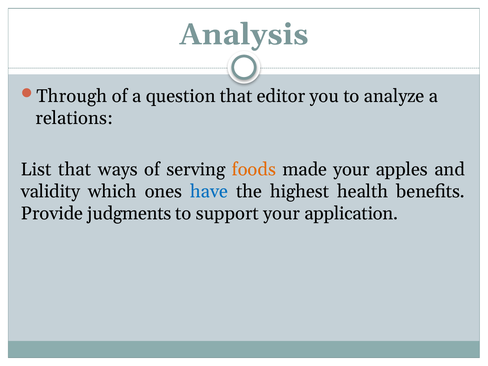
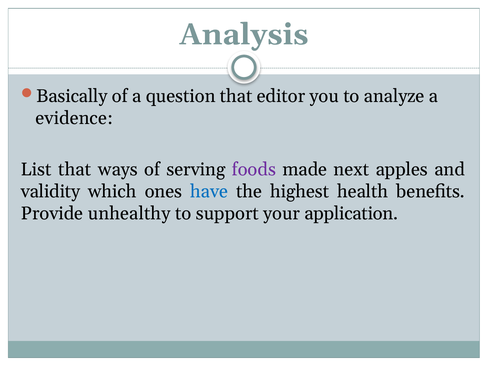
Through: Through -> Basically (72, 96)
relations: relations -> evidence (74, 118)
foods colour: orange -> purple (254, 169)
made your: your -> next (351, 169)
judgments: judgments -> unhealthy (129, 213)
